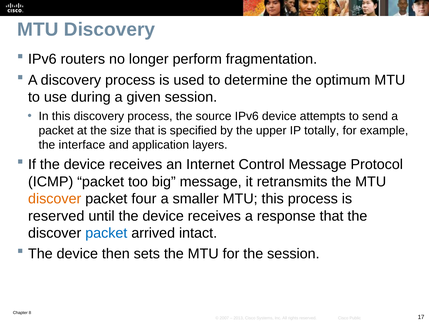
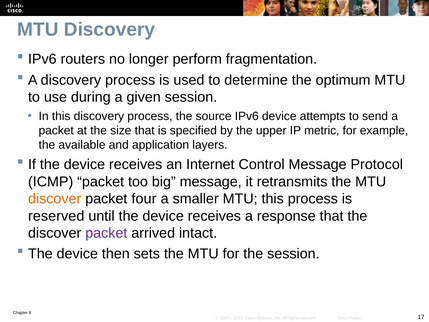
totally: totally -> metric (322, 131)
interface: interface -> available (82, 145)
packet colour: blue -> purple (106, 233)
